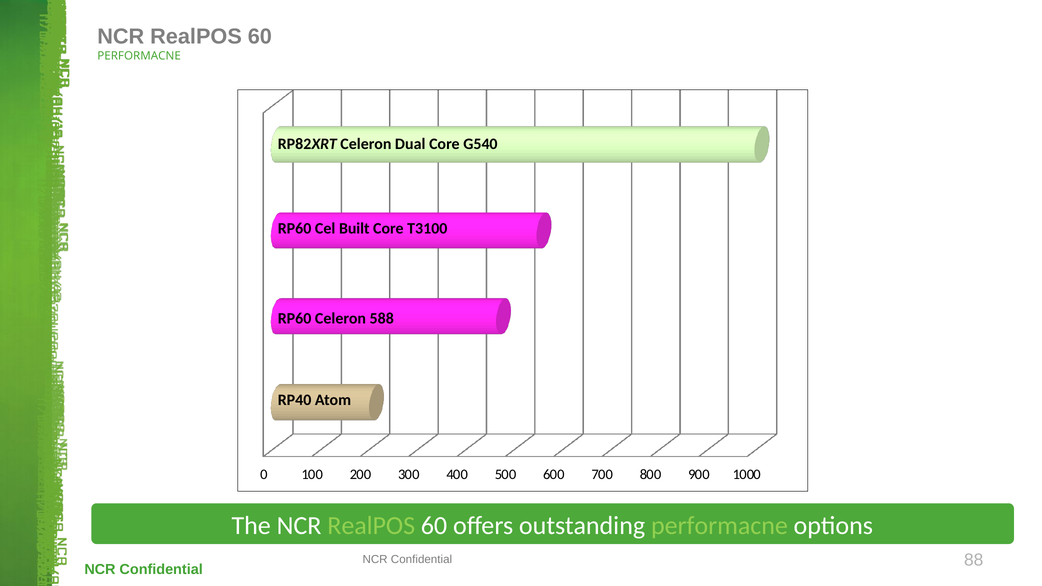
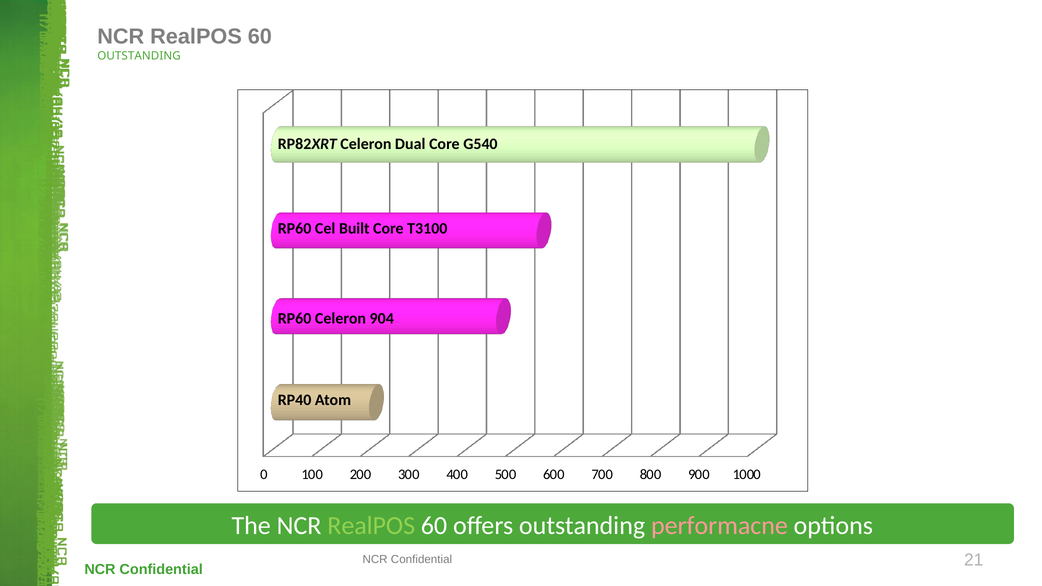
PERFORMACNE: PERFORMACNE -> OUTSTANDING (139, 56)
588: 588 -> 904 (382, 319)
performacne colour: light green -> pink (719, 526)
88: 88 -> 21 (974, 560)
